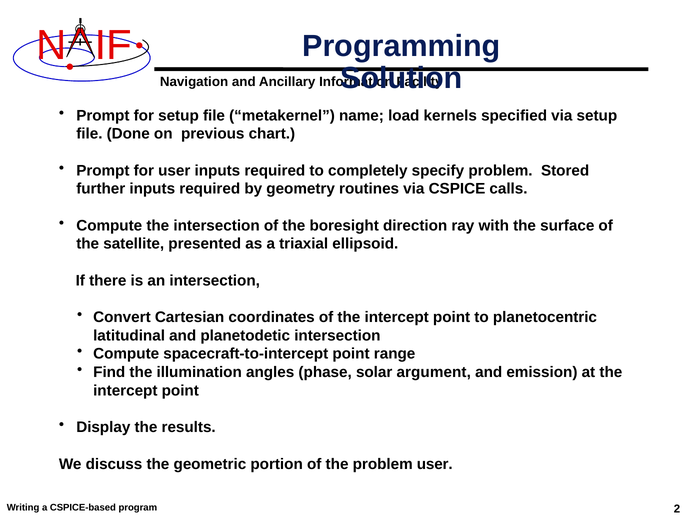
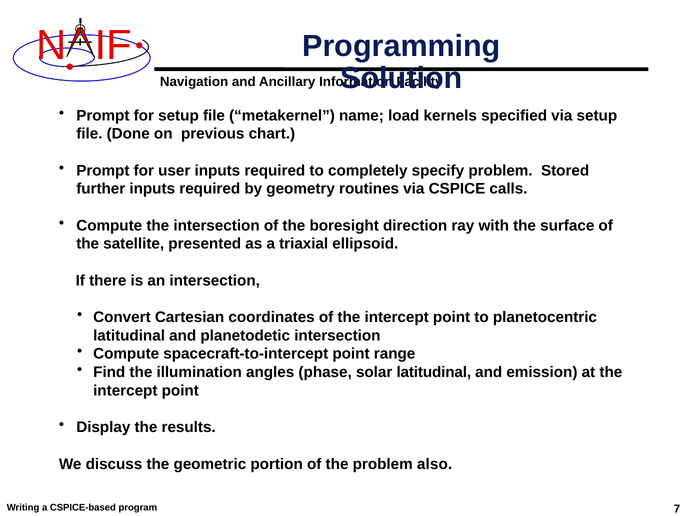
solar argument: argument -> latitudinal (434, 372)
problem user: user -> also (435, 463)
2: 2 -> 7 (677, 508)
